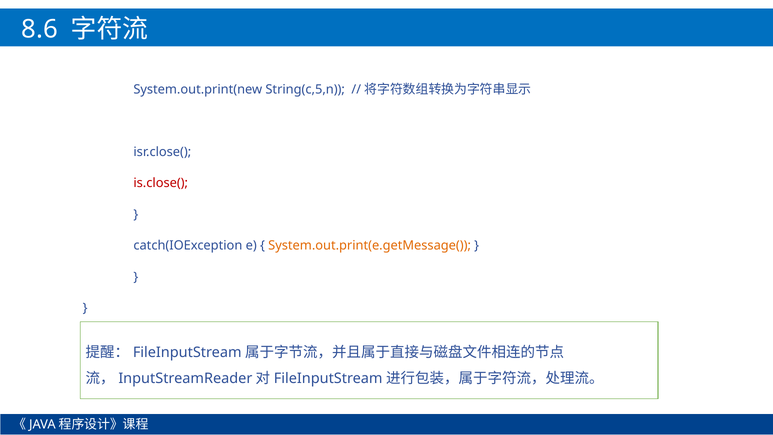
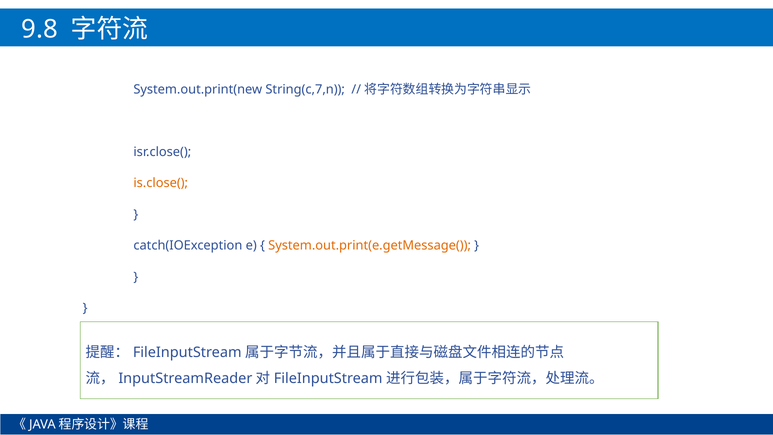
8.6: 8.6 -> 9.8 (40, 29)
String(c,5,n: String(c,5,n -> String(c,7,n (305, 89)
is.close( colour: red -> orange (161, 183)
